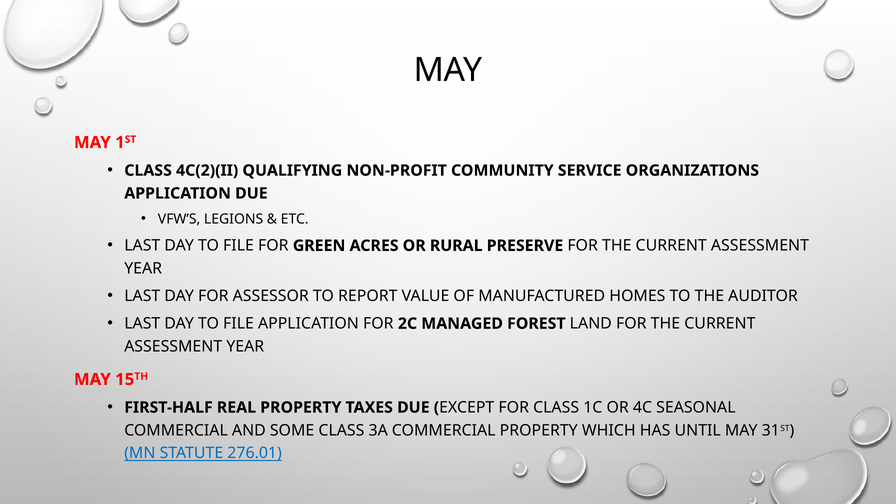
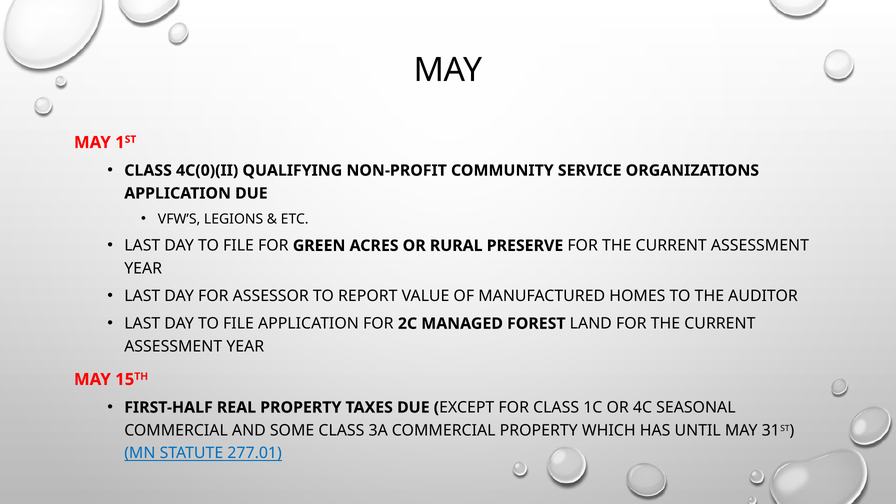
4C(2)(II: 4C(2)(II -> 4C(0)(II (207, 170)
276.01: 276.01 -> 277.01 (255, 453)
